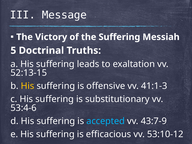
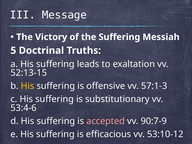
41:1-3: 41:1-3 -> 57:1-3 (154, 86)
accepted colour: light blue -> pink (106, 121)
43:7-9: 43:7-9 -> 90:7-9 (154, 121)
